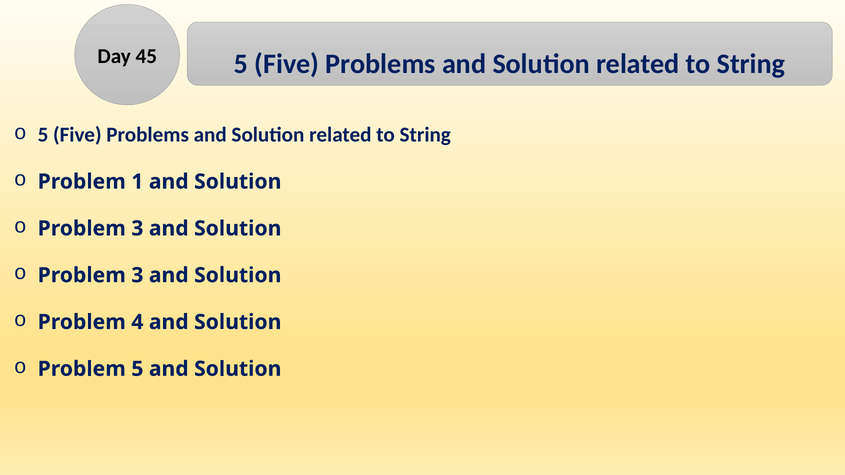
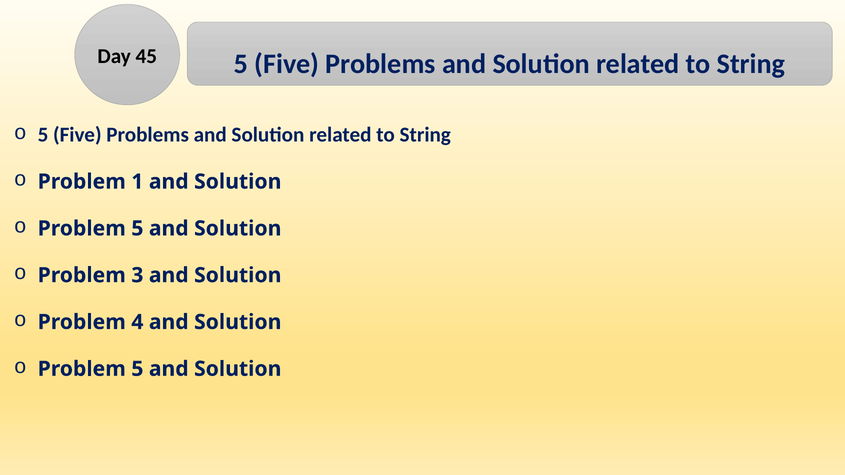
3: 3 -> 5 (137, 229)
